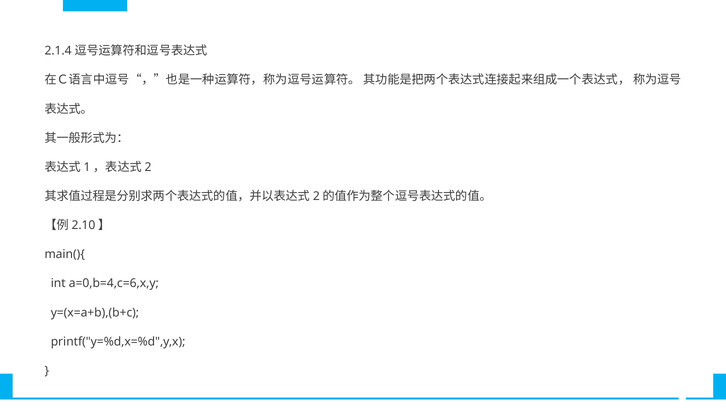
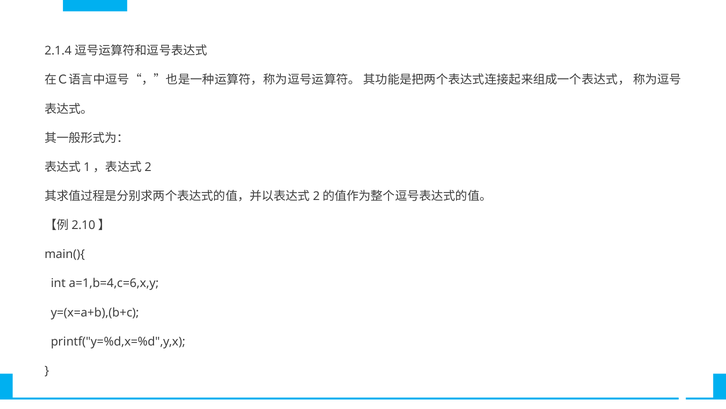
a=0,b=4,c=6,x,y: a=0,b=4,c=6,x,y -> a=1,b=4,c=6,x,y (114, 283)
